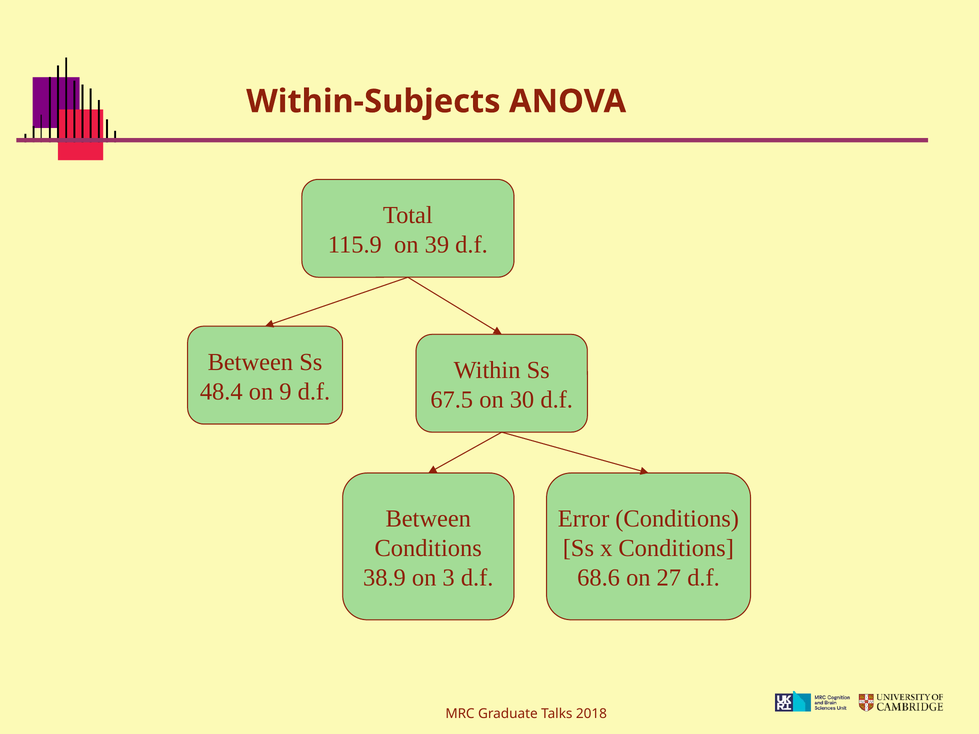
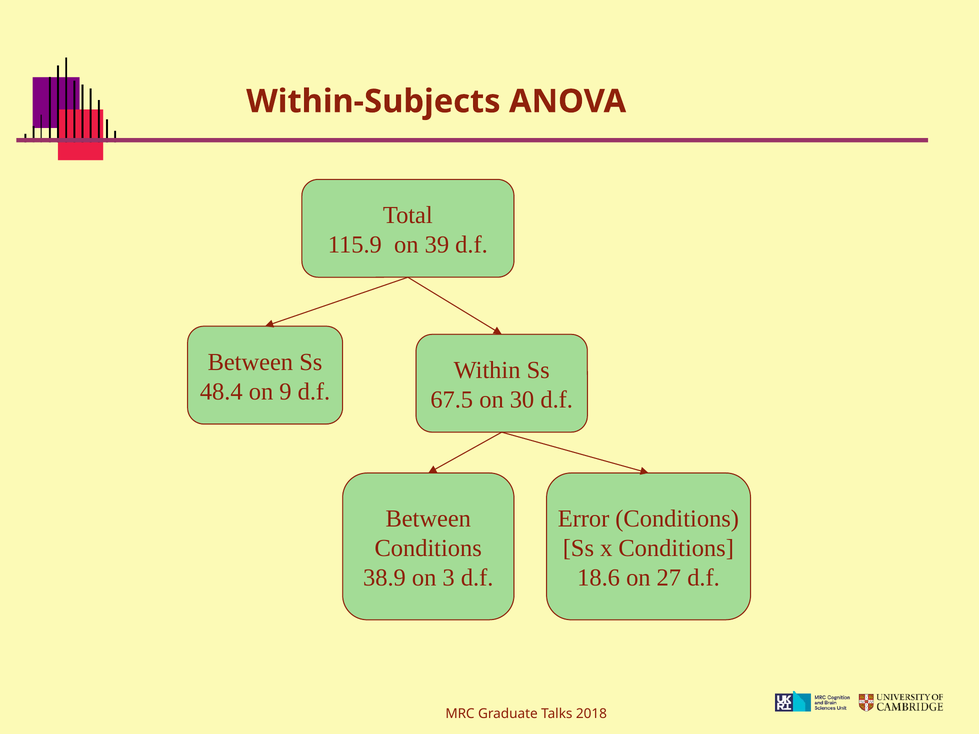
68.6: 68.6 -> 18.6 (599, 578)
